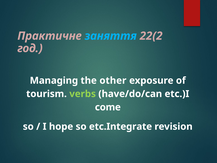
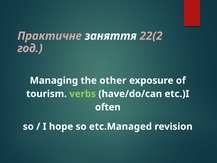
заняття colour: light blue -> white (111, 36)
come: come -> often (108, 107)
etc.Integrate: etc.Integrate -> etc.Managed (120, 126)
